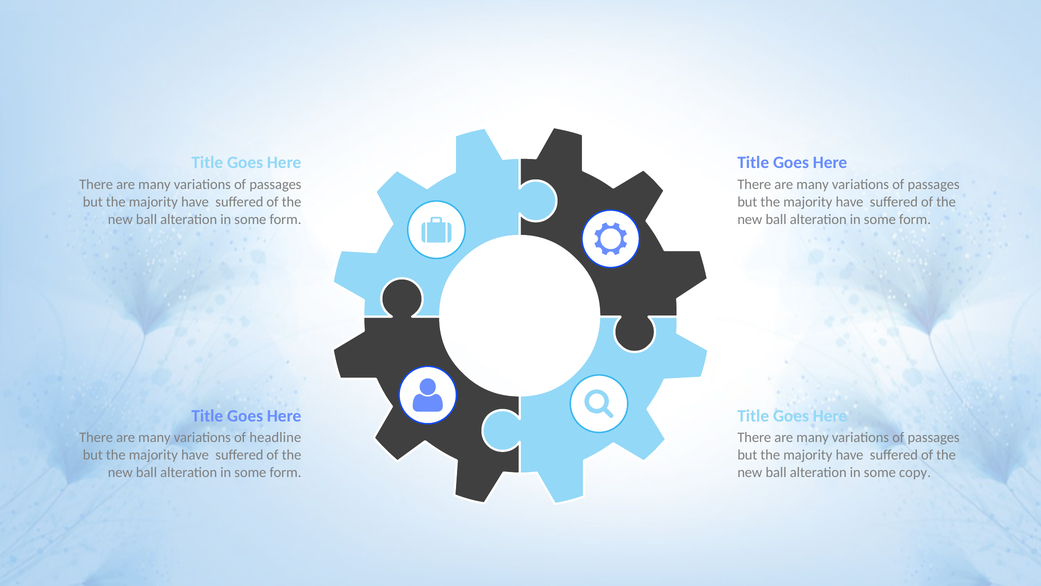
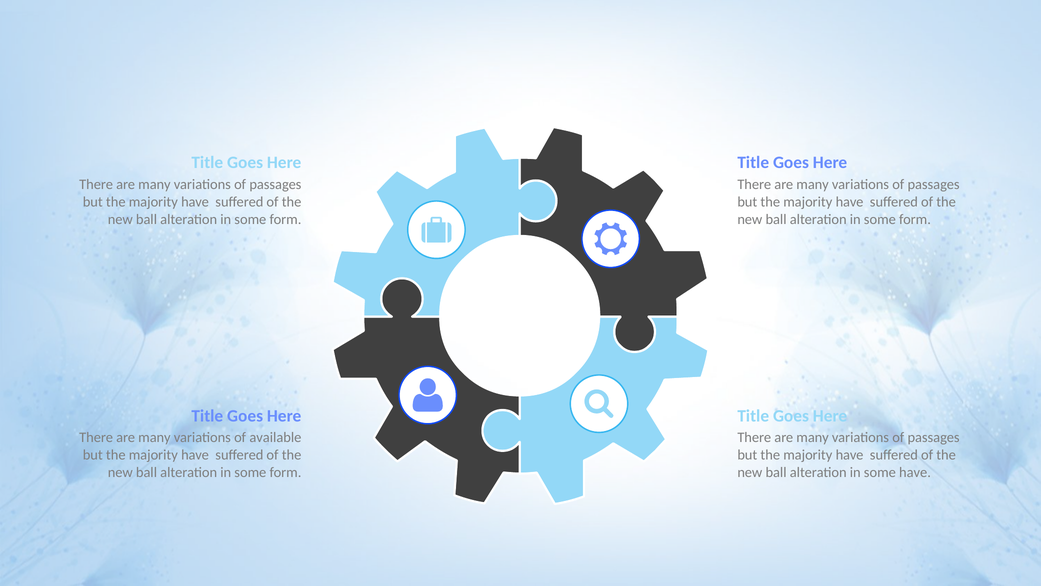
headline: headline -> available (275, 437)
some copy: copy -> have (915, 472)
